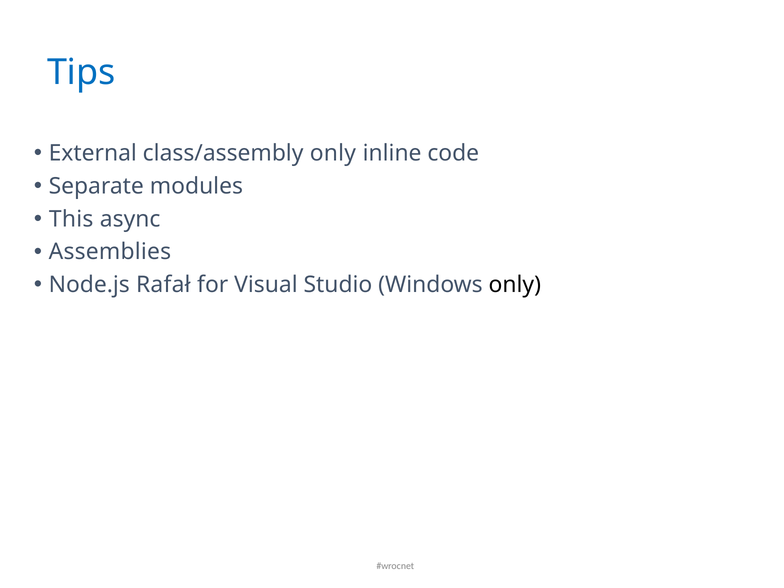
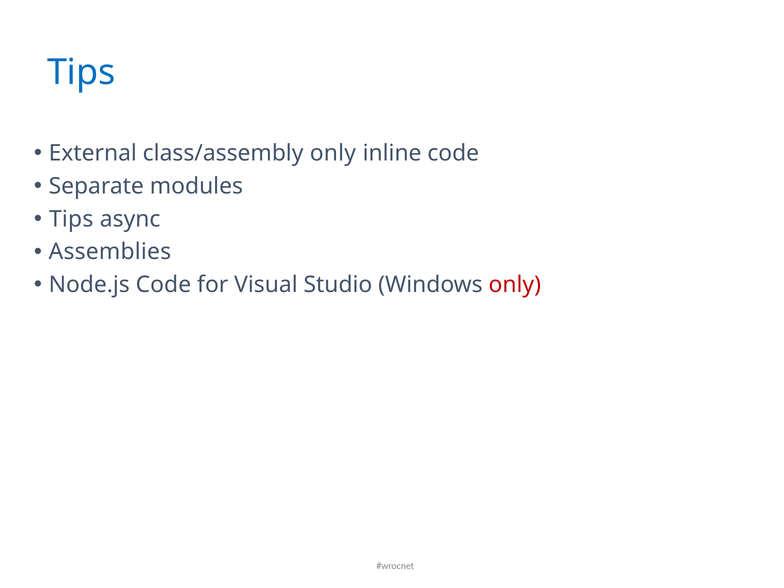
This: This -> Tips (71, 219)
Node.js Rafał: Rafał -> Code (163, 285)
only colour: black -> red (515, 285)
